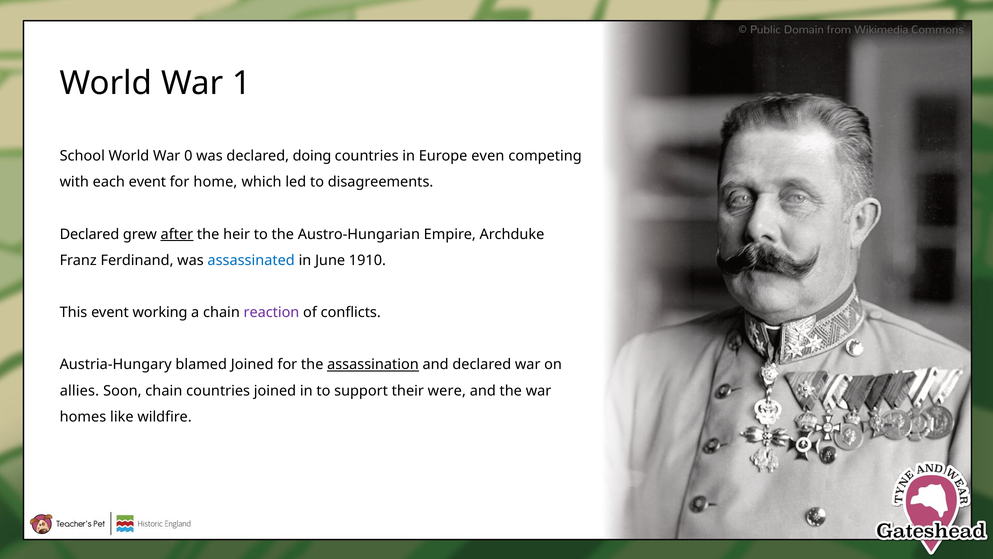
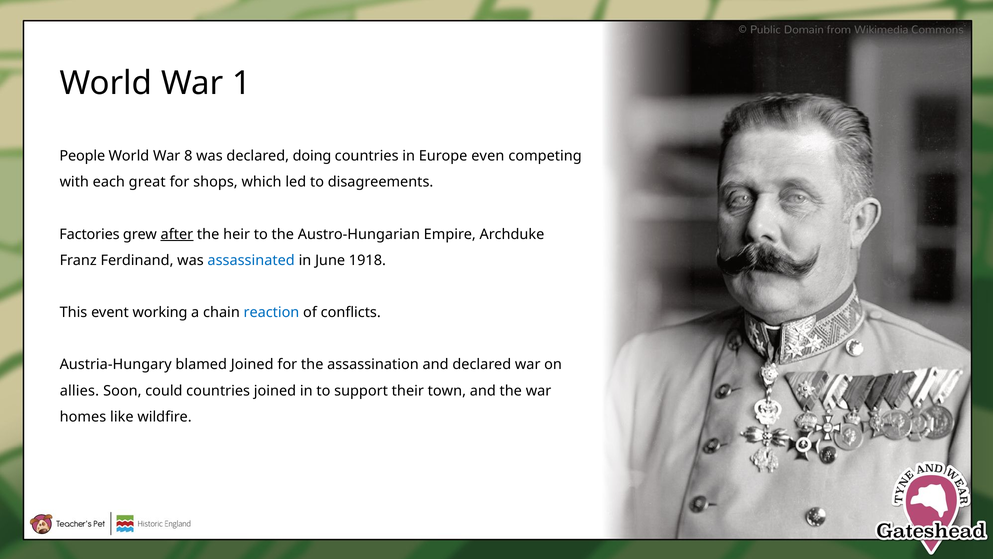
School: School -> People (82, 156)
0: 0 -> 8 (188, 156)
each event: event -> great (147, 182)
home: home -> shops (215, 182)
Declared: Declared -> Factories (89, 234)
1910: 1910 -> 1918 (367, 260)
reaction colour: purple -> blue (271, 312)
assassination underline: present -> none (373, 364)
Soon chain: chain -> could (164, 390)
were: were -> town (447, 390)
